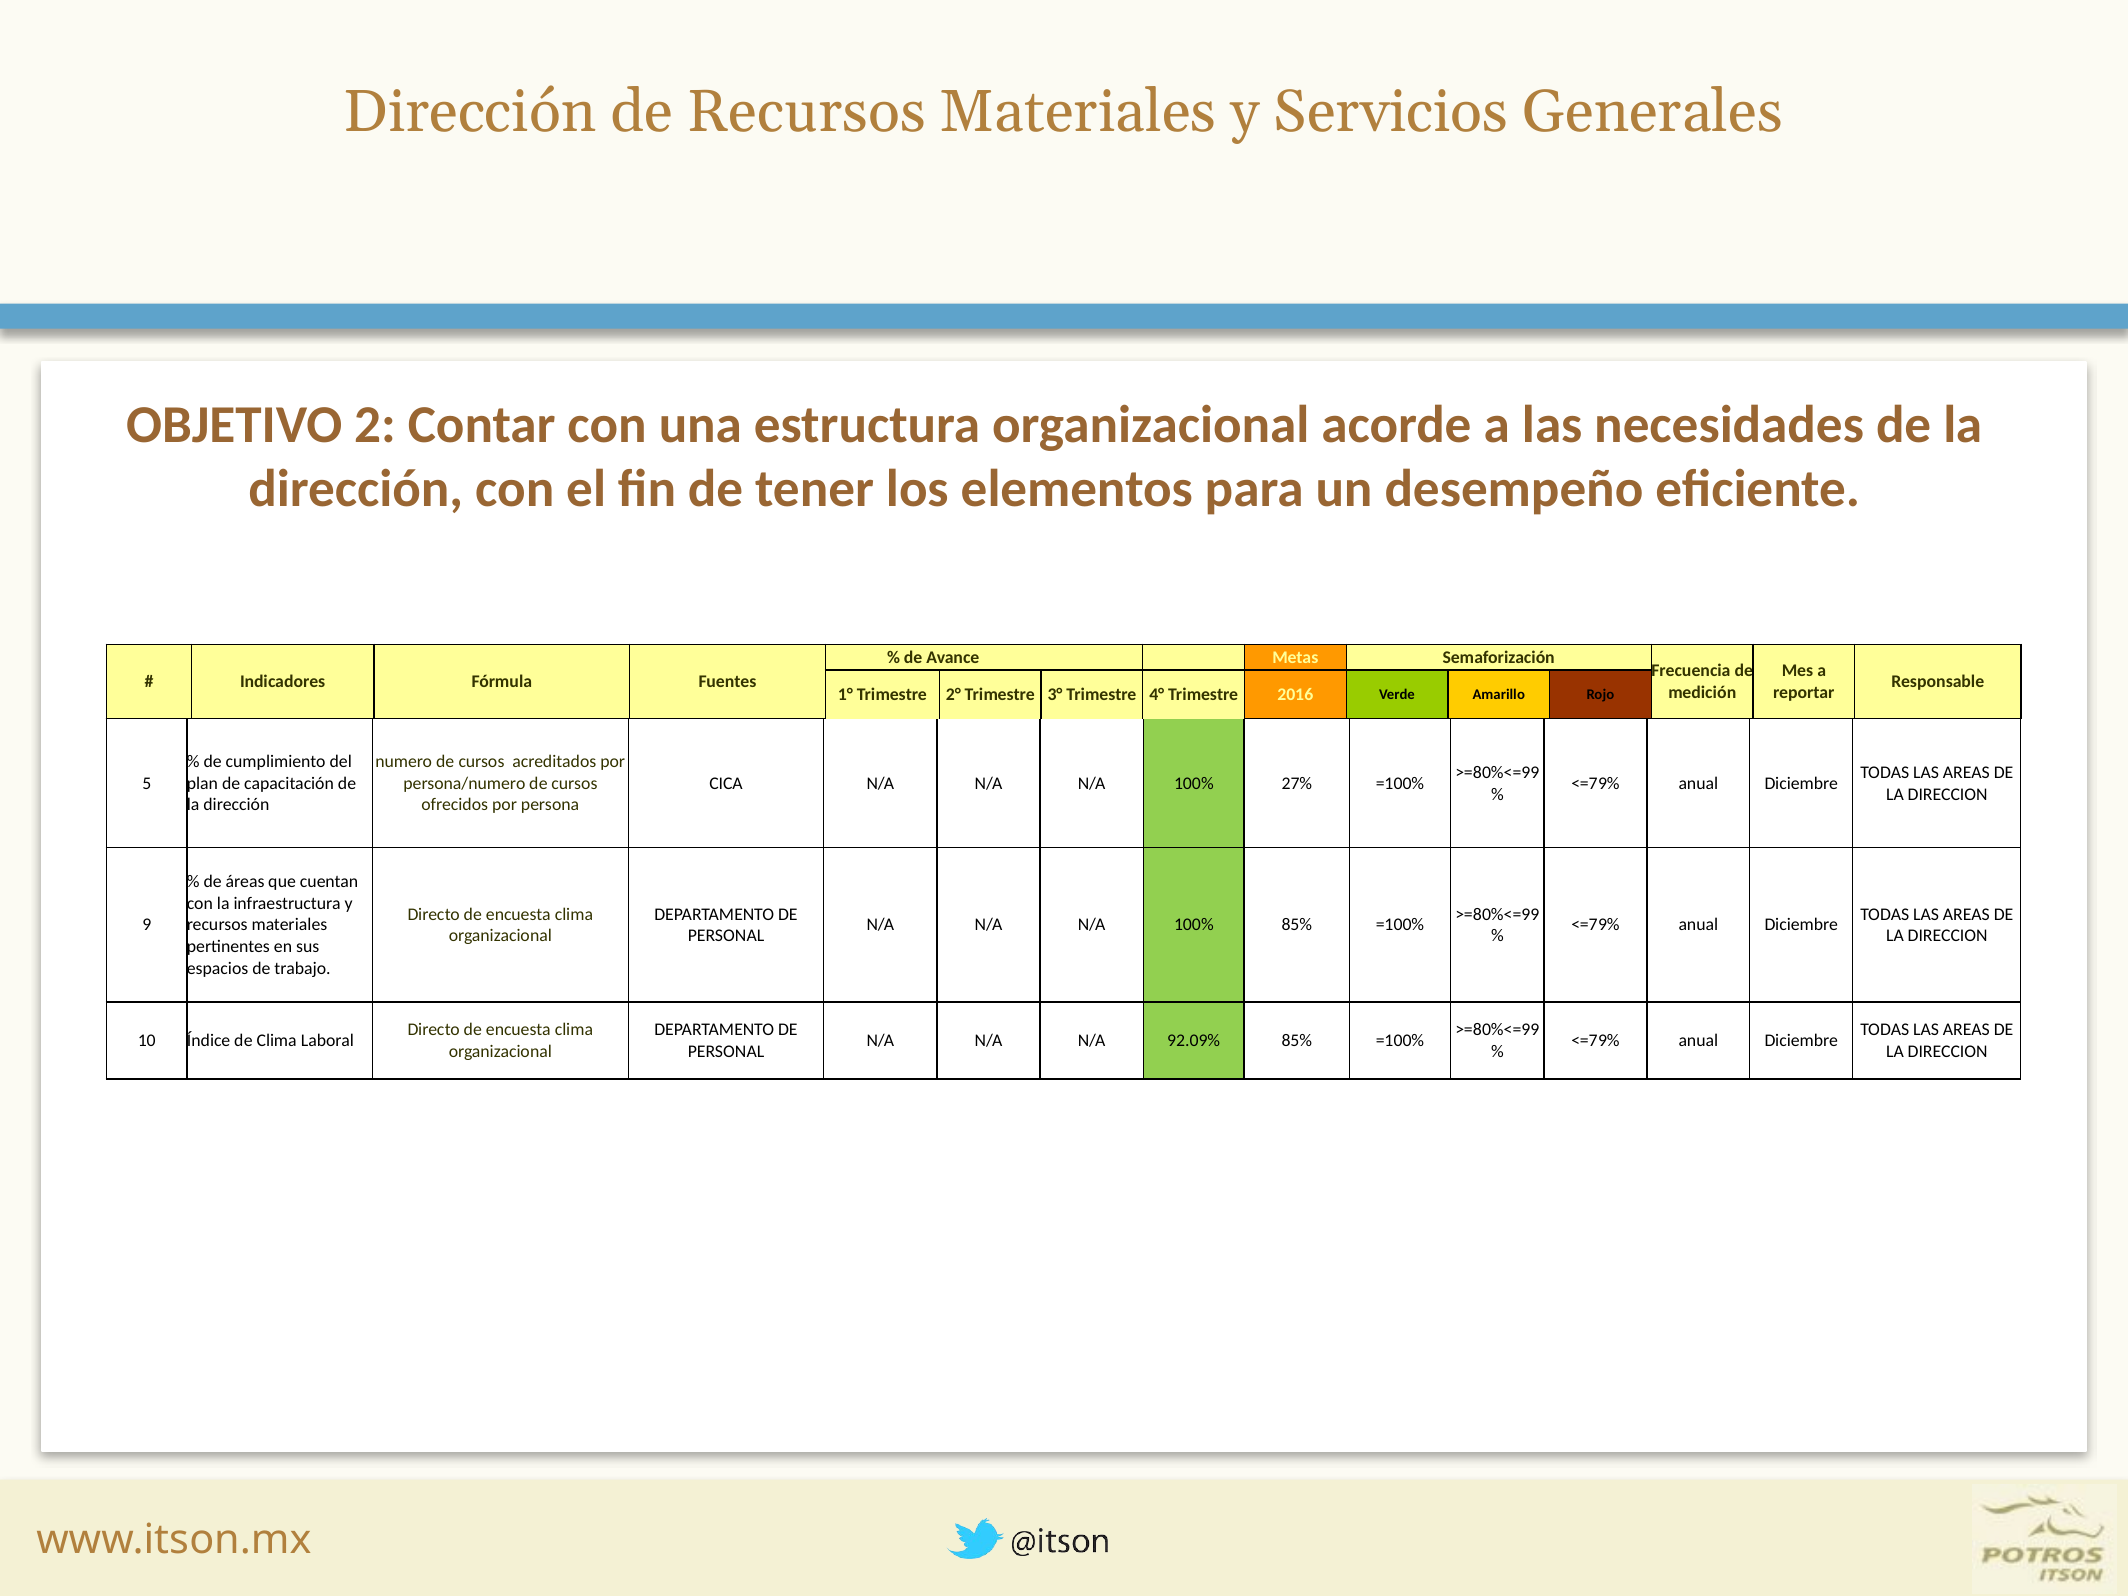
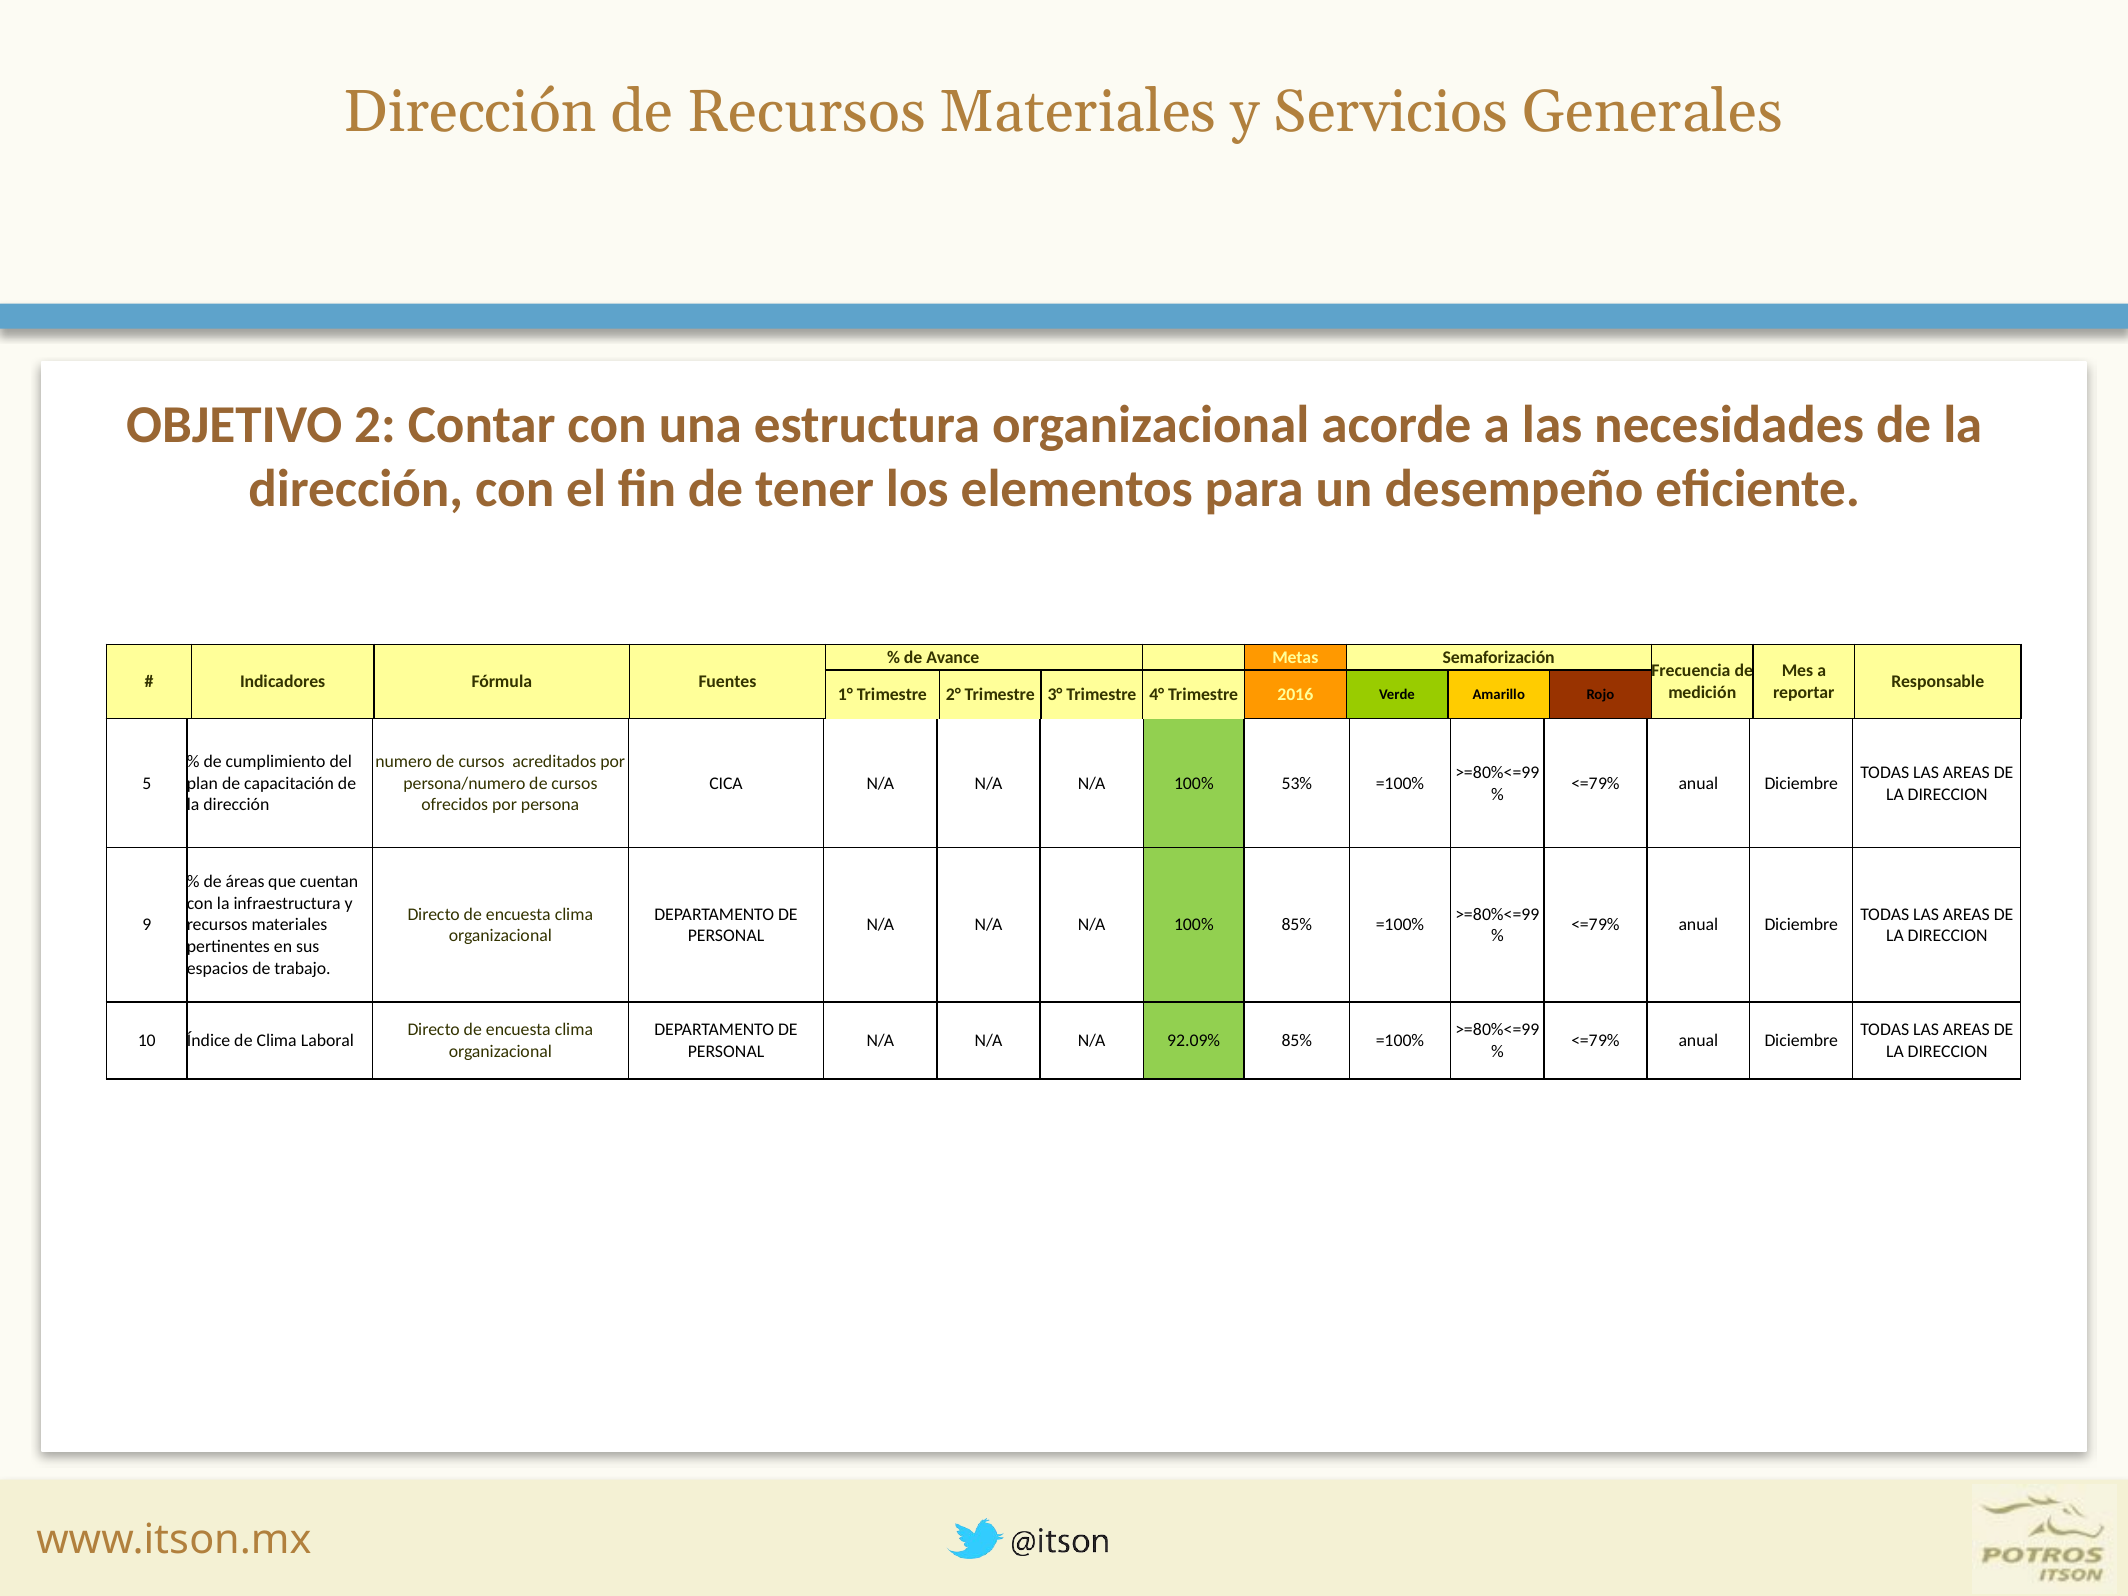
27%: 27% -> 53% (1297, 784)
